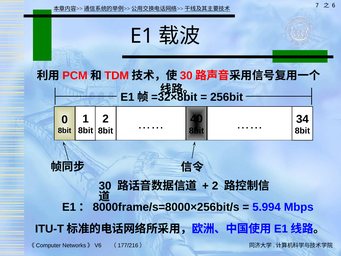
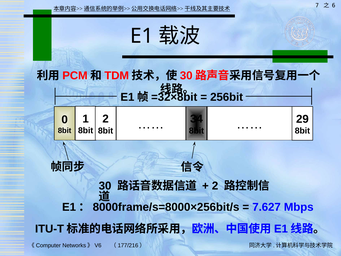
40: 40 -> 34 (196, 119)
34: 34 -> 29 (302, 119)
5.994: 5.994 -> 7.627 (267, 207)
